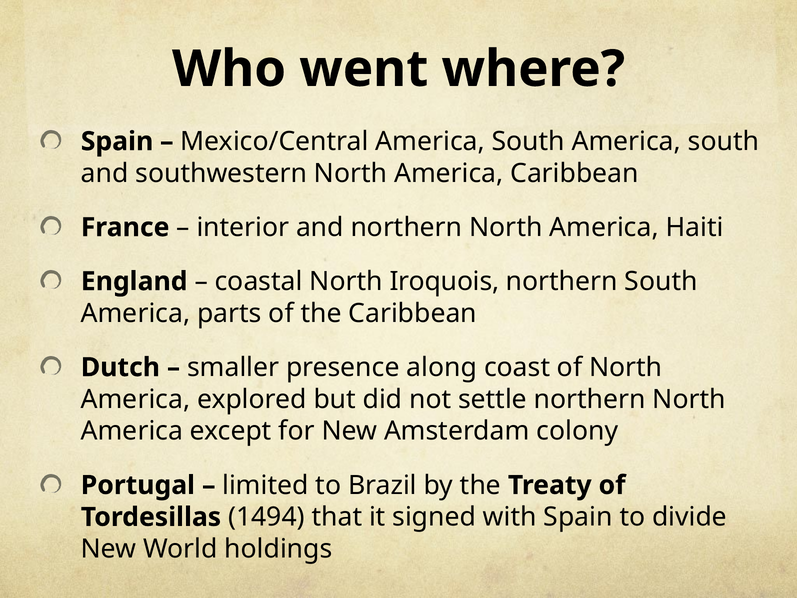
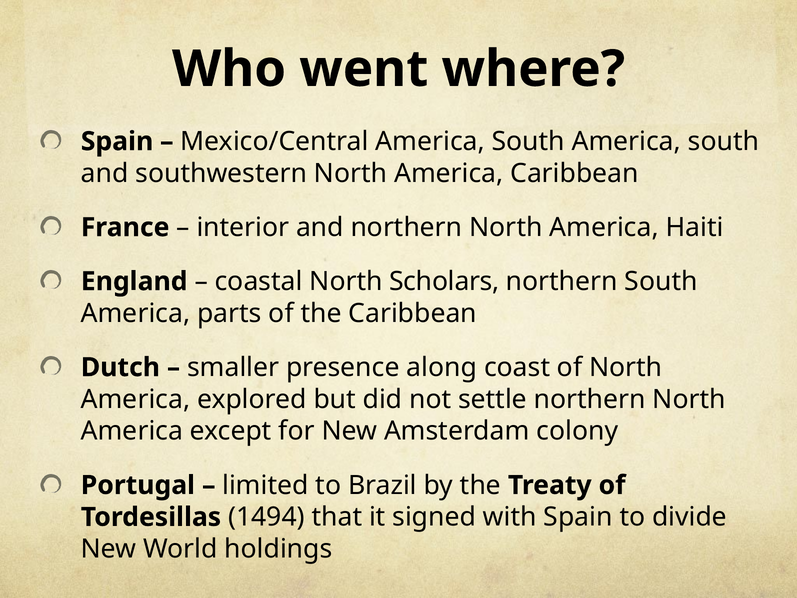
Iroquois: Iroquois -> Scholars (444, 281)
